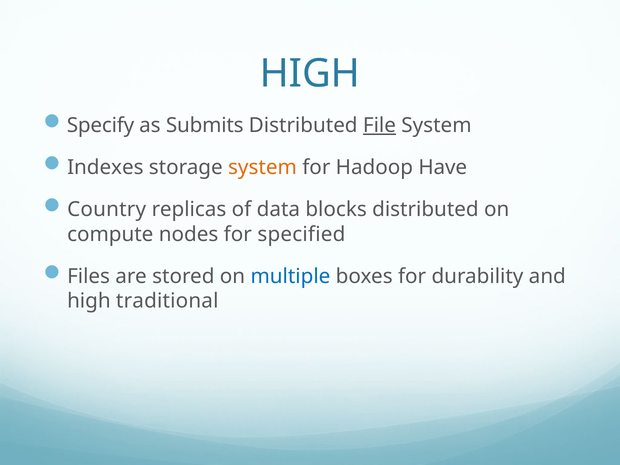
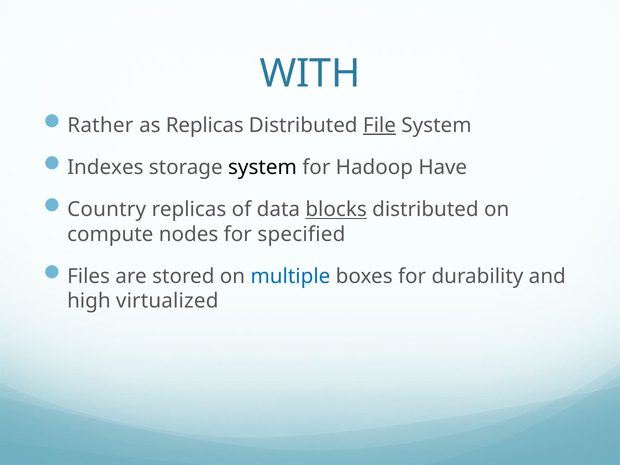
HIGH: HIGH -> WITH (310, 74)
Specify: Specify -> Rather (100, 125)
as Submits: Submits -> Replicas (205, 125)
system colour: orange -> black (262, 167)
blocks underline: none -> present (336, 210)
traditional: traditional -> virtualized (167, 301)
